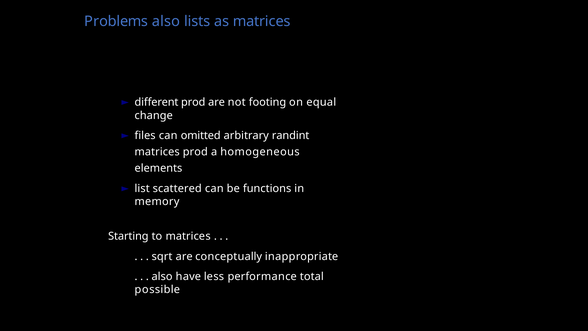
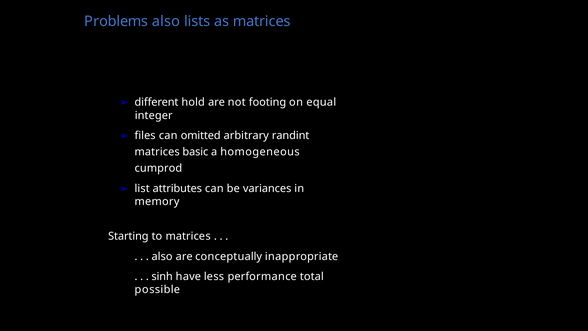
different prod: prod -> hold (193, 102)
change: change -> integer (154, 115)
matrices prod: prod -> basic (195, 152)
elements: elements -> cumprod (158, 168)
scattered: scattered -> attributes (177, 188)
functions: functions -> variances (267, 188)
sqrt: sqrt -> also (162, 256)
also: also -> sinh (162, 276)
